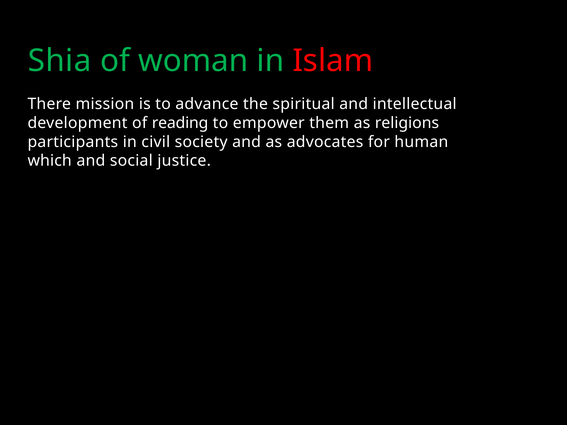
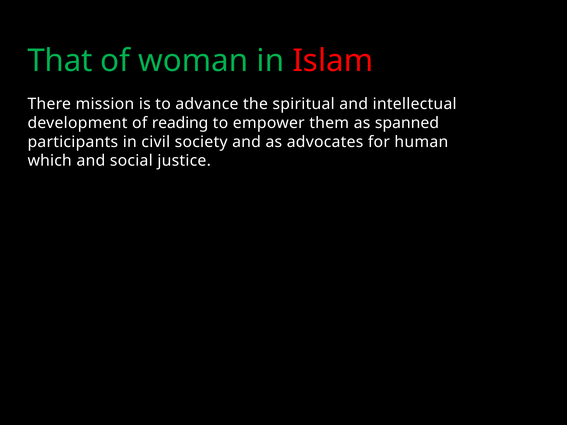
Shia: Shia -> That (60, 61)
religions: religions -> spanned (407, 123)
